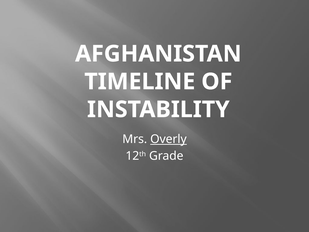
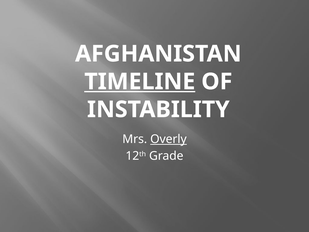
TIMELINE underline: none -> present (140, 82)
